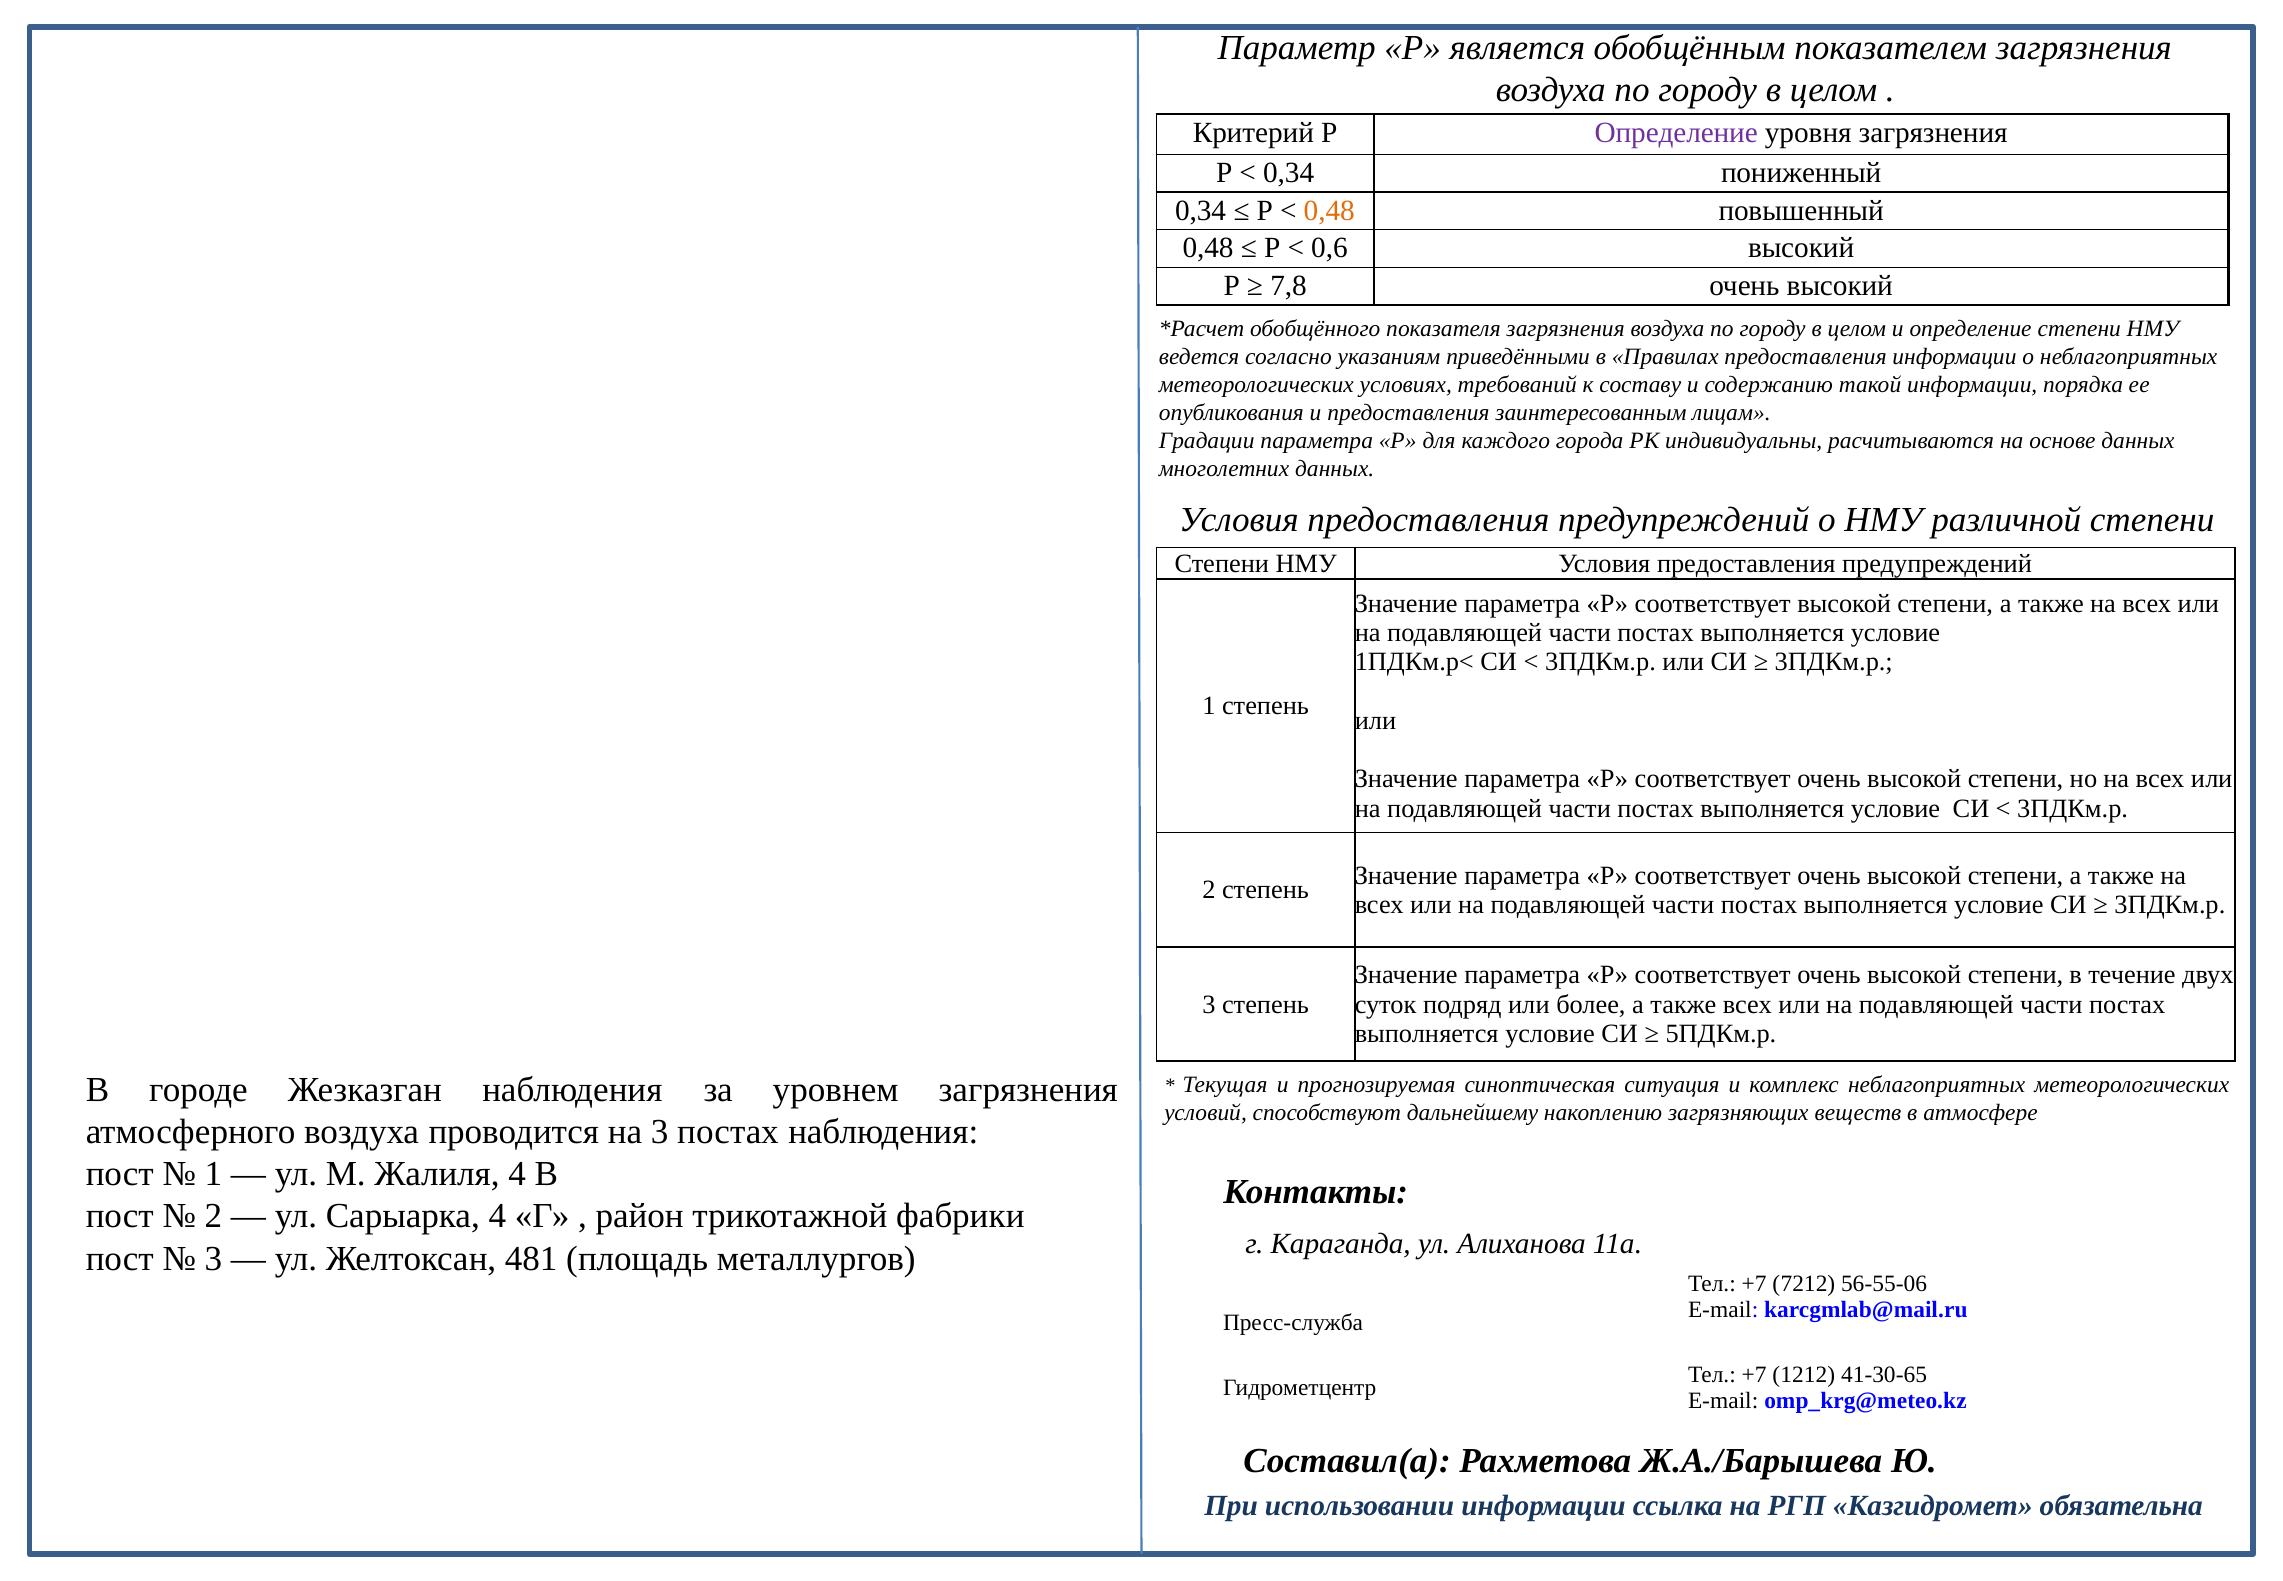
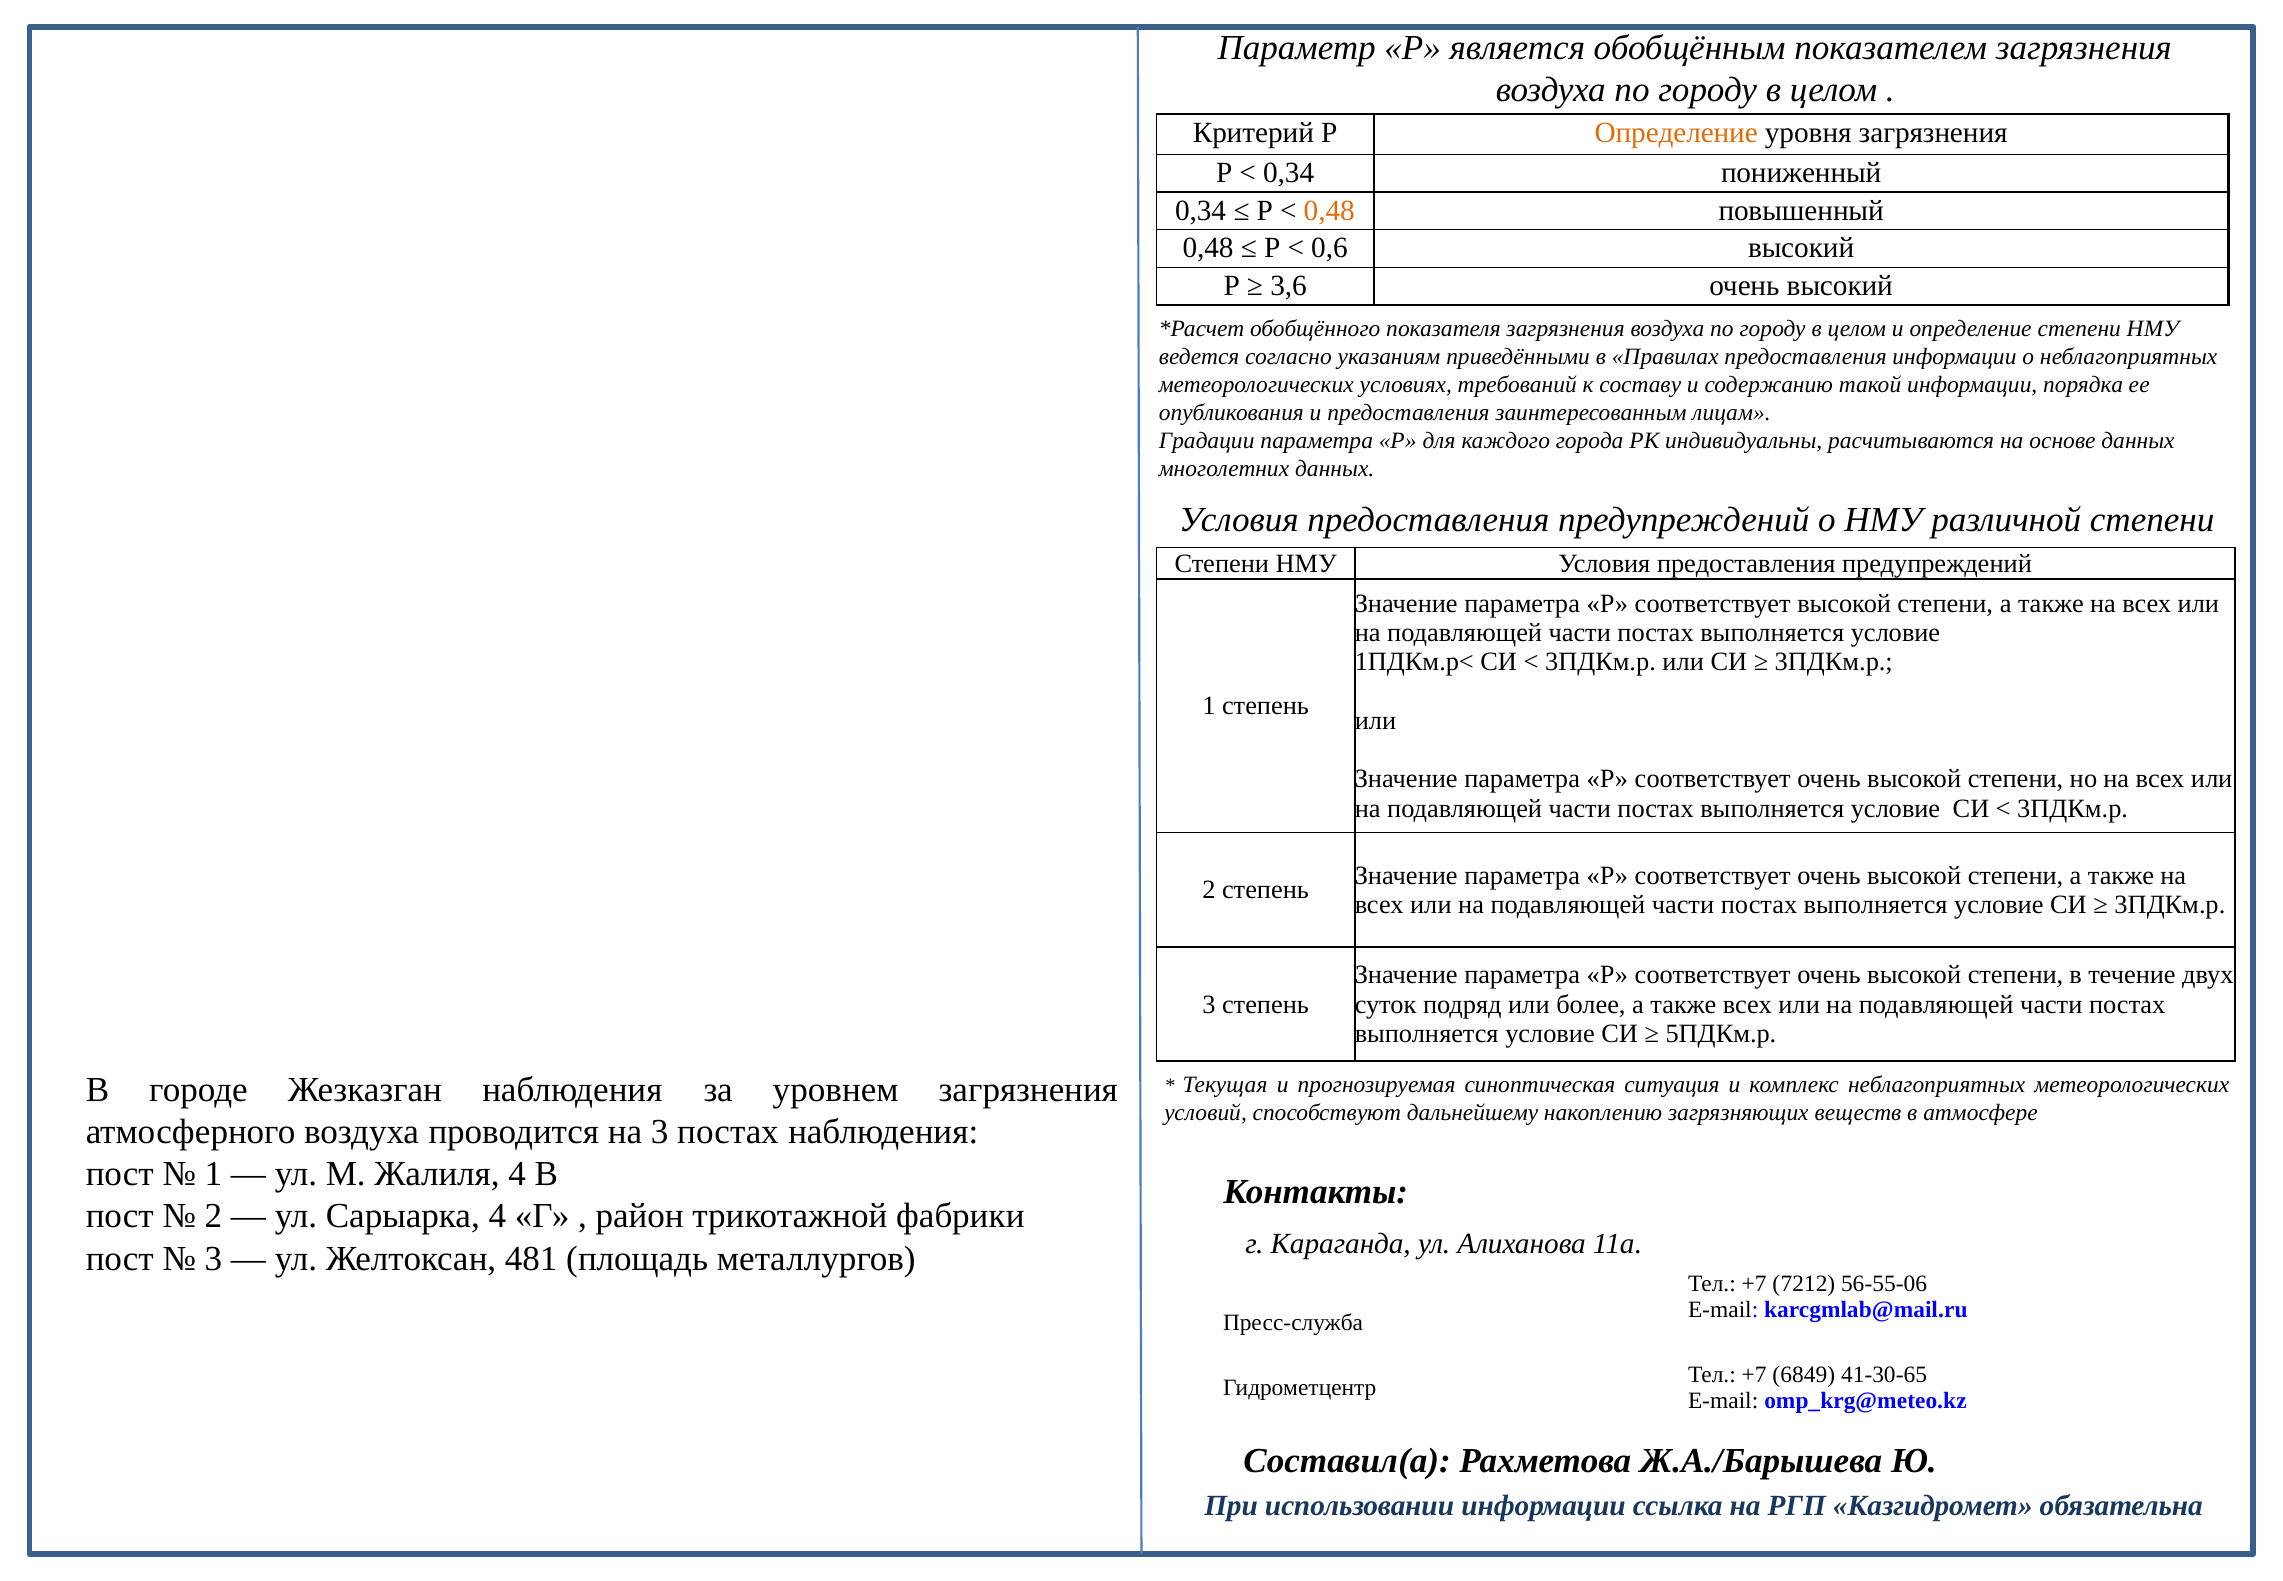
Определение colour: purple -> orange (1676, 132)
7,8: 7,8 -> 3,6 (1289, 286)
1212: 1212 -> 6849 (1804, 1375)
